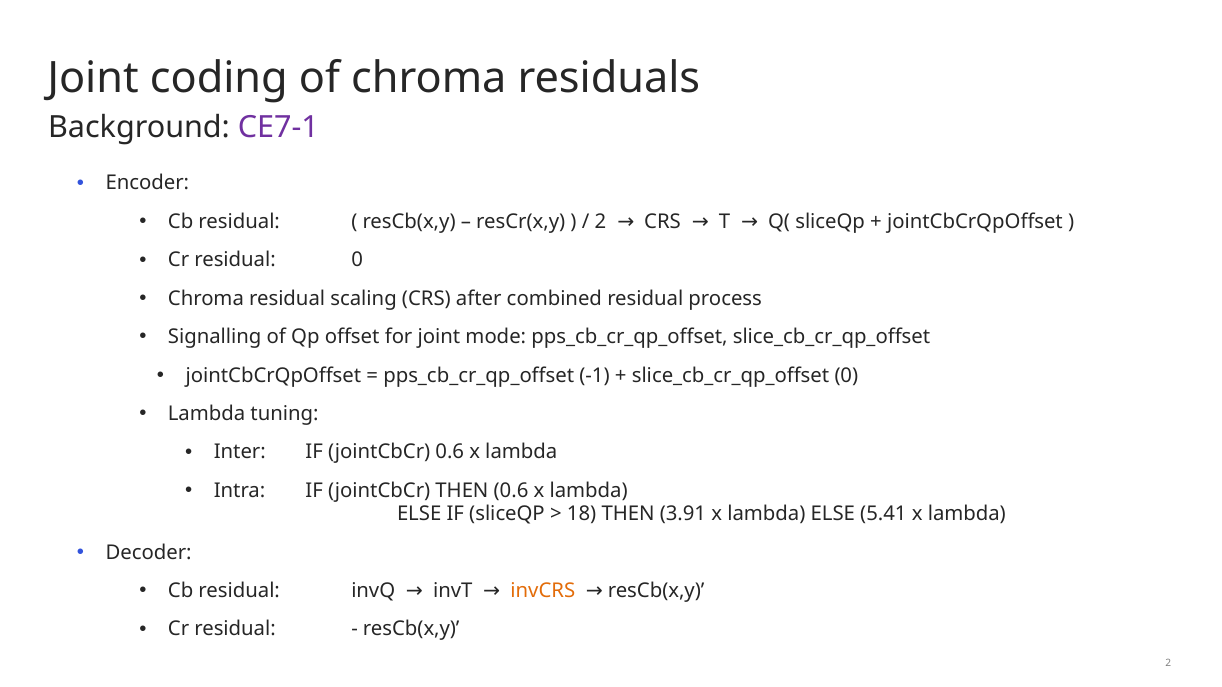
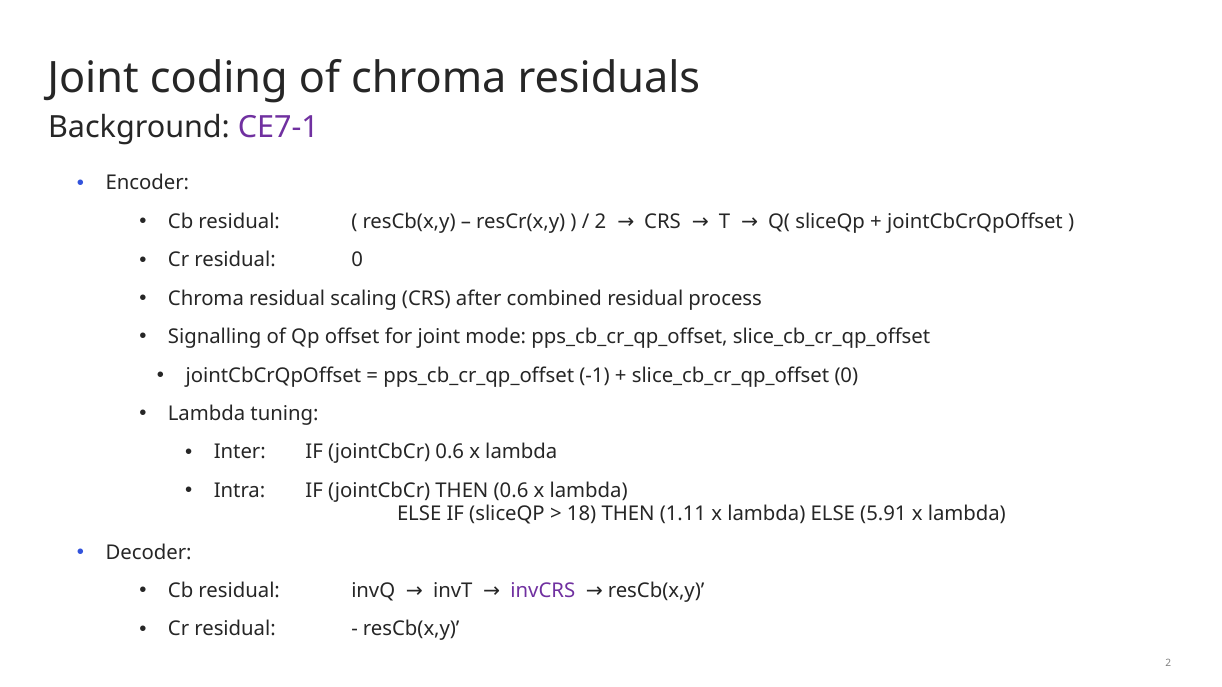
3.91: 3.91 -> 1.11 (683, 514)
5.41: 5.41 -> 5.91 (883, 514)
invCRS colour: orange -> purple (543, 591)
